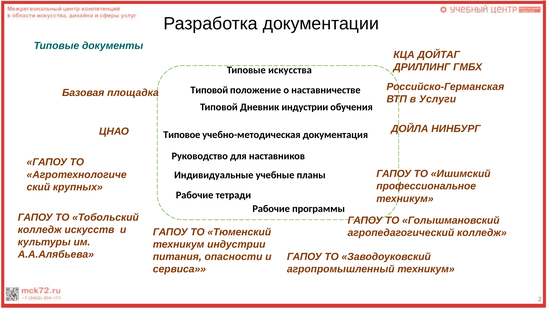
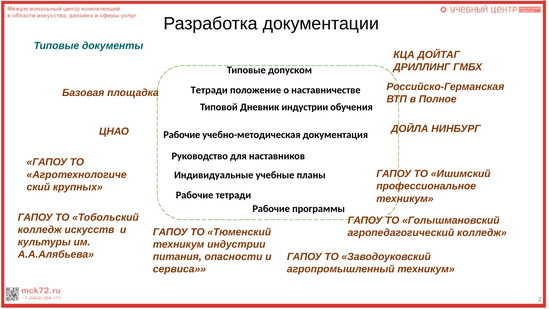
искусства: искусства -> допуском (290, 70)
Типовой: Типовой -> Тетради (209, 90)
Услуги: Услуги -> Полное (438, 99)
Типовое: Типовое -> Рабочие (182, 135)
